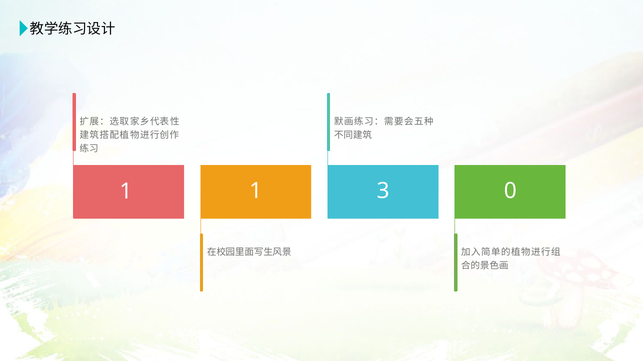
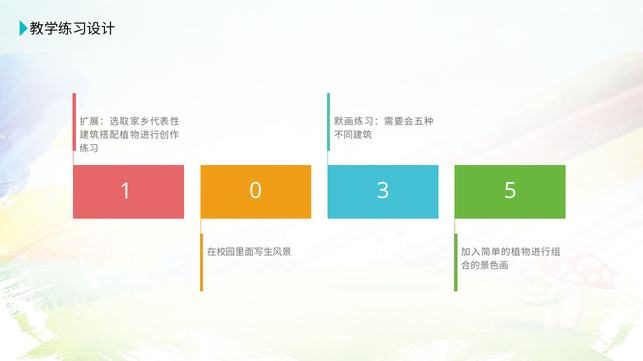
1 1: 1 -> 0 (256, 191)
0: 0 -> 5 (510, 191)
